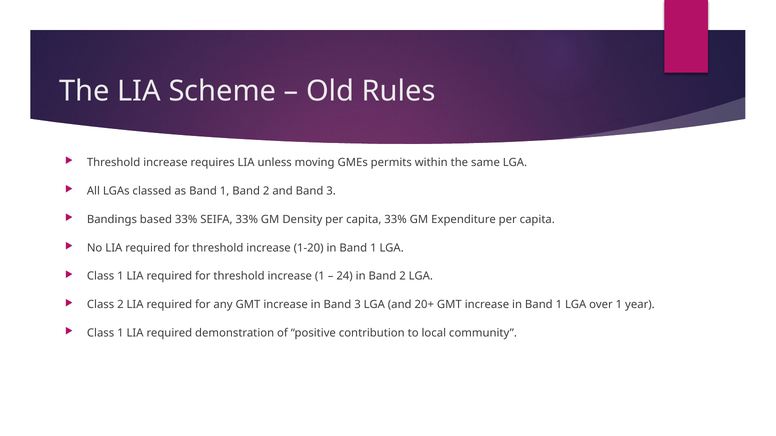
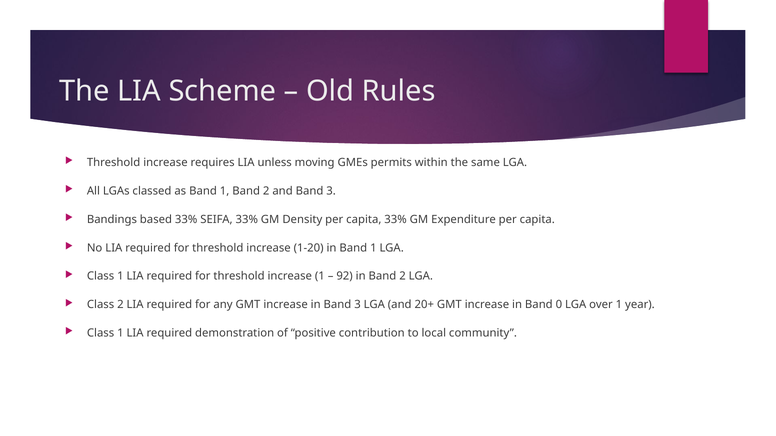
24: 24 -> 92 (345, 277)
increase in Band 1: 1 -> 0 (559, 305)
